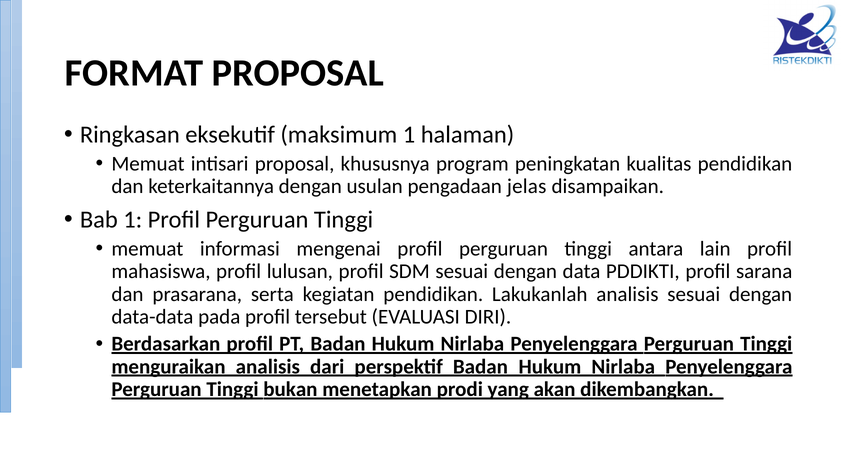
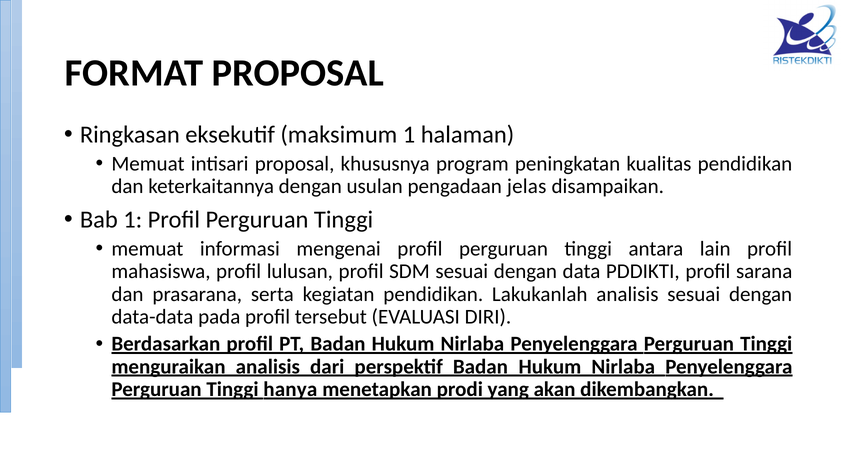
bukan: bukan -> hanya (290, 389)
